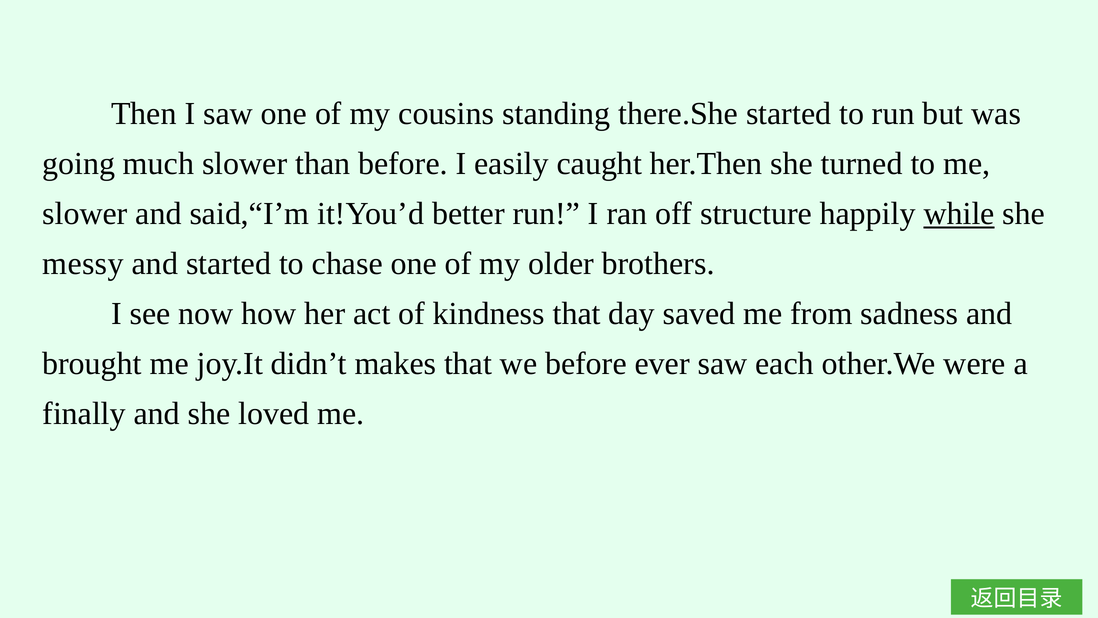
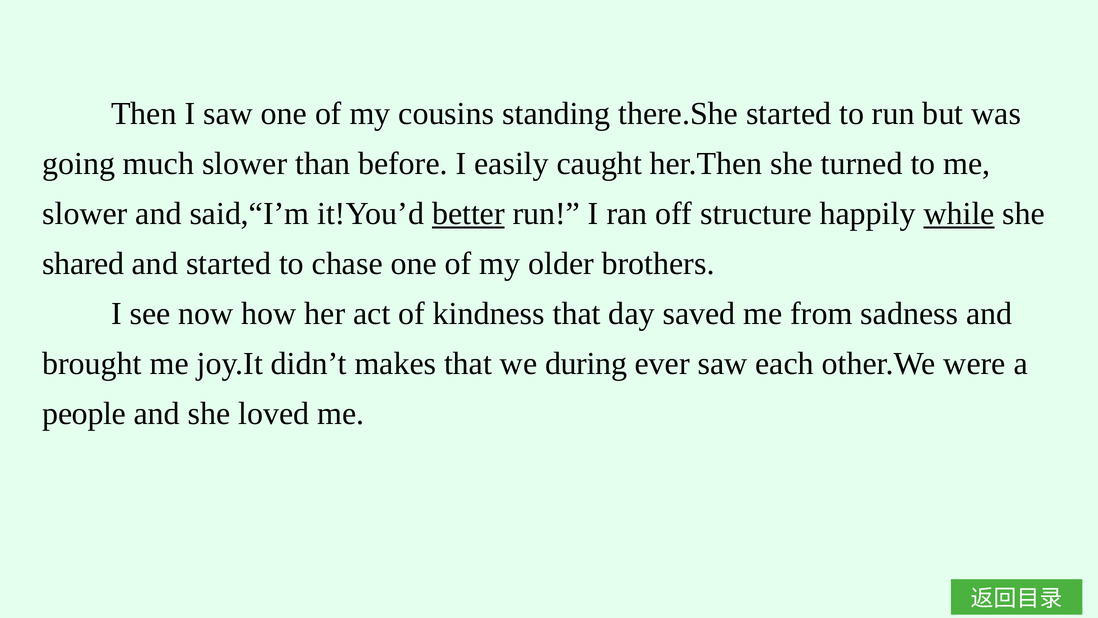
better underline: none -> present (468, 214)
messy: messy -> shared (83, 264)
we before: before -> during (586, 364)
finally: finally -> people (84, 413)
